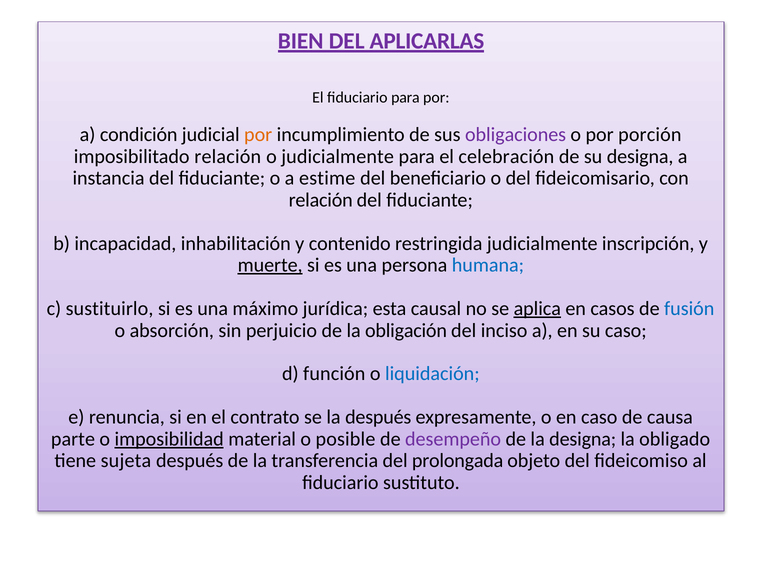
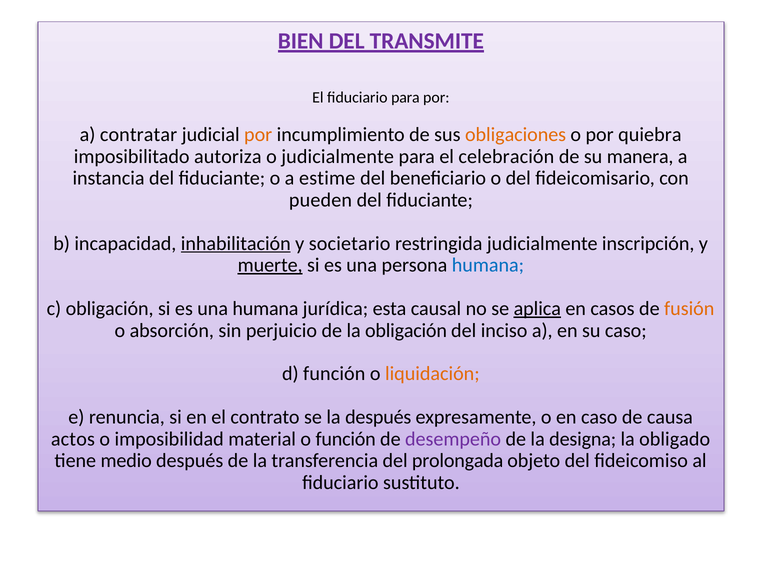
APLICARLAS: APLICARLAS -> TRANSMITE (427, 41)
condición: condición -> contratar (139, 135)
obligaciones colour: purple -> orange (516, 135)
porción: porción -> quiebra (650, 135)
imposibilitado relación: relación -> autoriza (228, 156)
su designa: designa -> manera (640, 156)
relación: relación -> pueden (320, 200)
inhabilitación underline: none -> present (236, 243)
contenido: contenido -> societario (350, 243)
c sustituirlo: sustituirlo -> obligación (110, 308)
una máximo: máximo -> humana (265, 308)
fusión colour: blue -> orange (689, 308)
liquidación colour: blue -> orange (432, 374)
parte: parte -> actos (73, 439)
imposibilidad underline: present -> none (169, 439)
o posible: posible -> función (346, 439)
sujeta: sujeta -> medio (126, 460)
